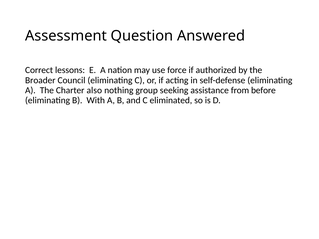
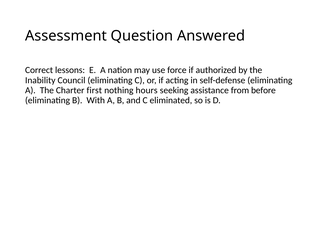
Broader: Broader -> Inability (40, 80)
also: also -> first (94, 90)
group: group -> hours (147, 90)
